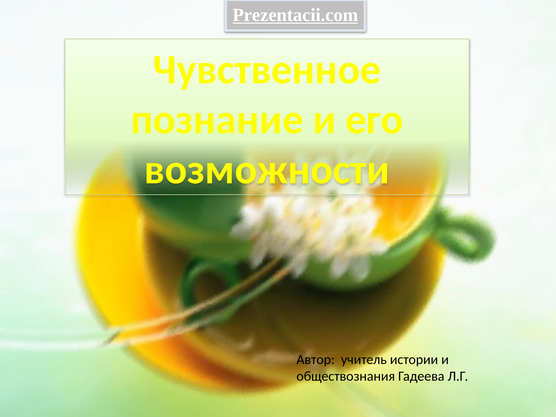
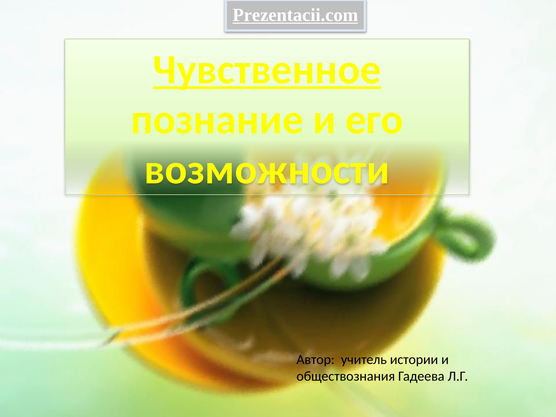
Чувственное underline: none -> present (267, 70)
